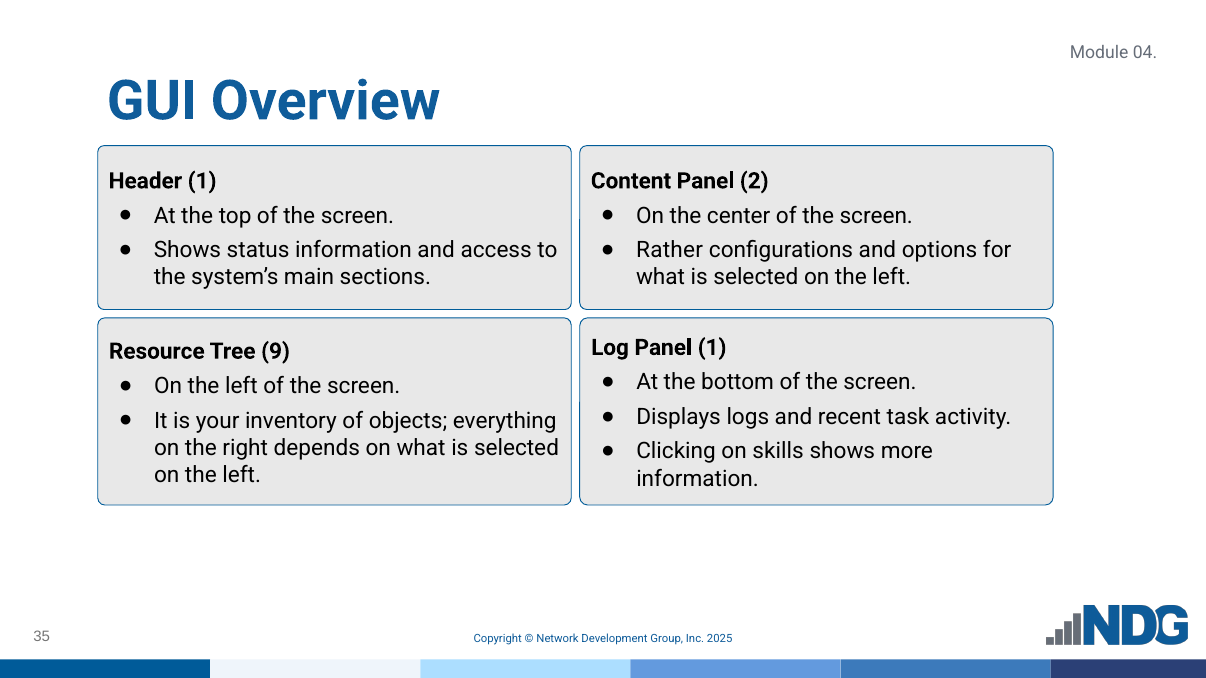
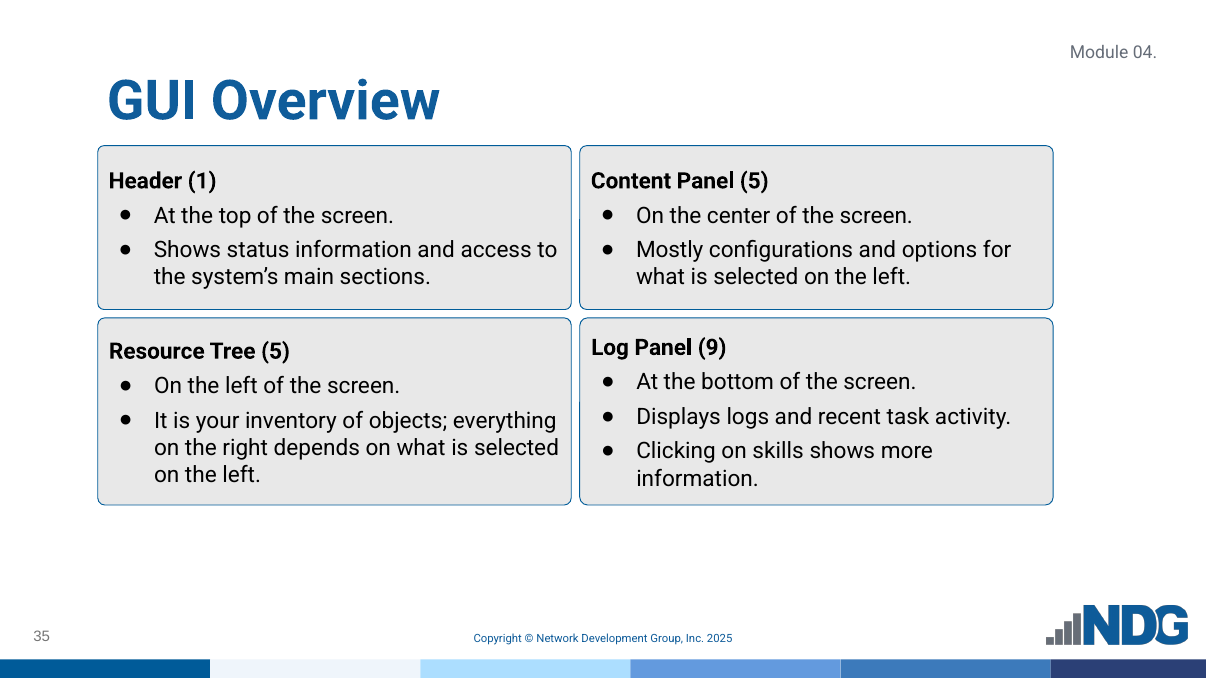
Panel 2: 2 -> 5 (754, 181)
Rather: Rather -> Mostly (670, 250)
Panel 1: 1 -> 9 (712, 348)
Tree 9: 9 -> 5 (276, 351)
